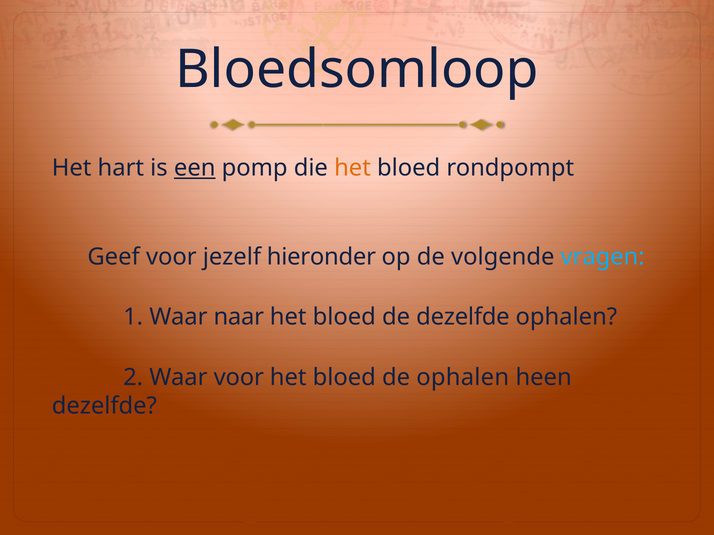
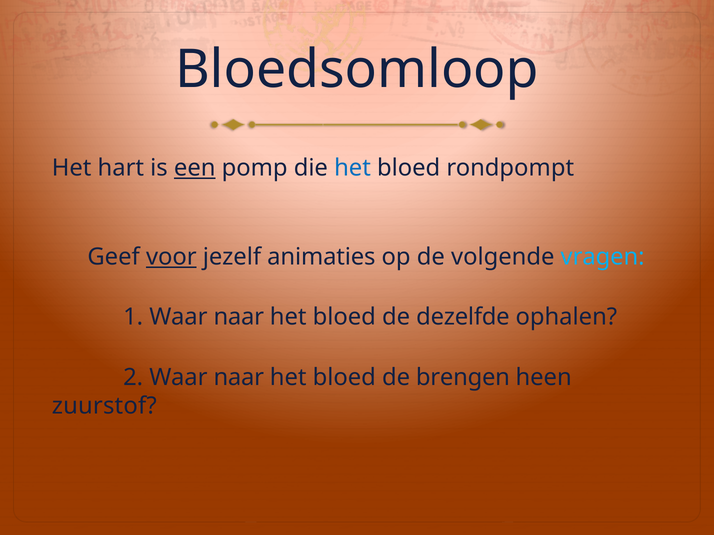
het colour: orange -> blue (353, 168)
voor underline: none -> present (171, 257)
hieronder: hieronder -> animaties (321, 257)
2 Waar voor: voor -> naar (239, 378)
de ophalen: ophalen -> brengen (463, 378)
dezelfde: dezelfde -> zuurstof (104, 406)
